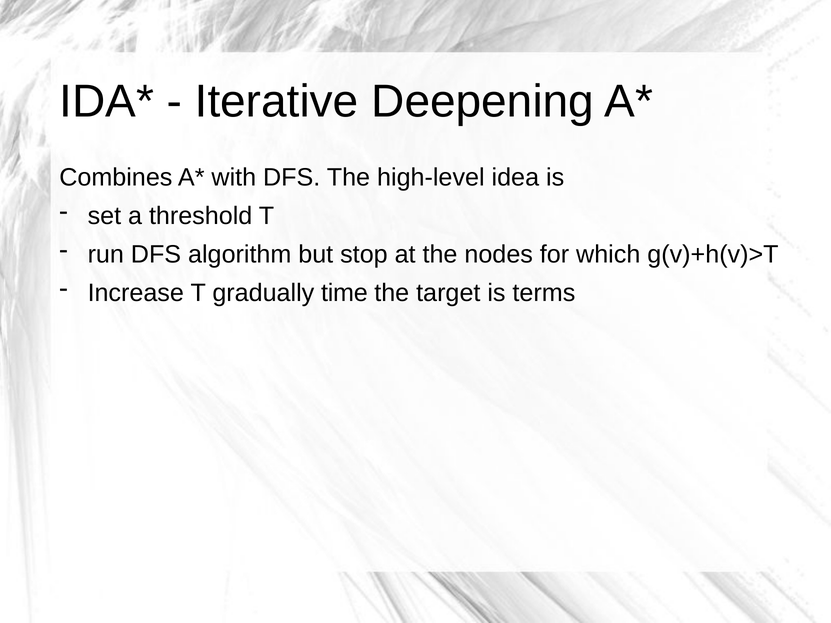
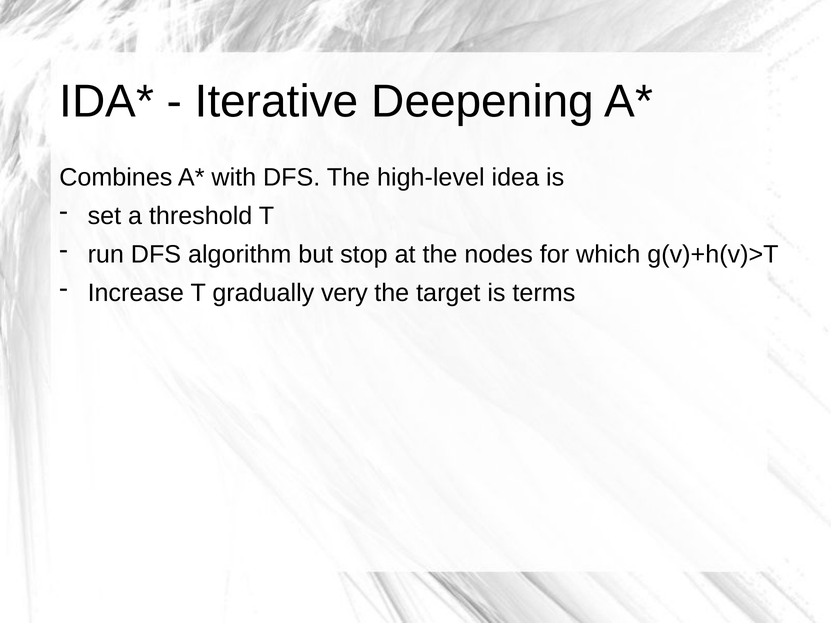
time: time -> very (344, 293)
